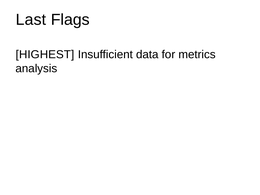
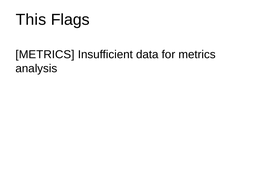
Last: Last -> This (31, 20)
HIGHEST: HIGHEST -> METRICS (45, 55)
